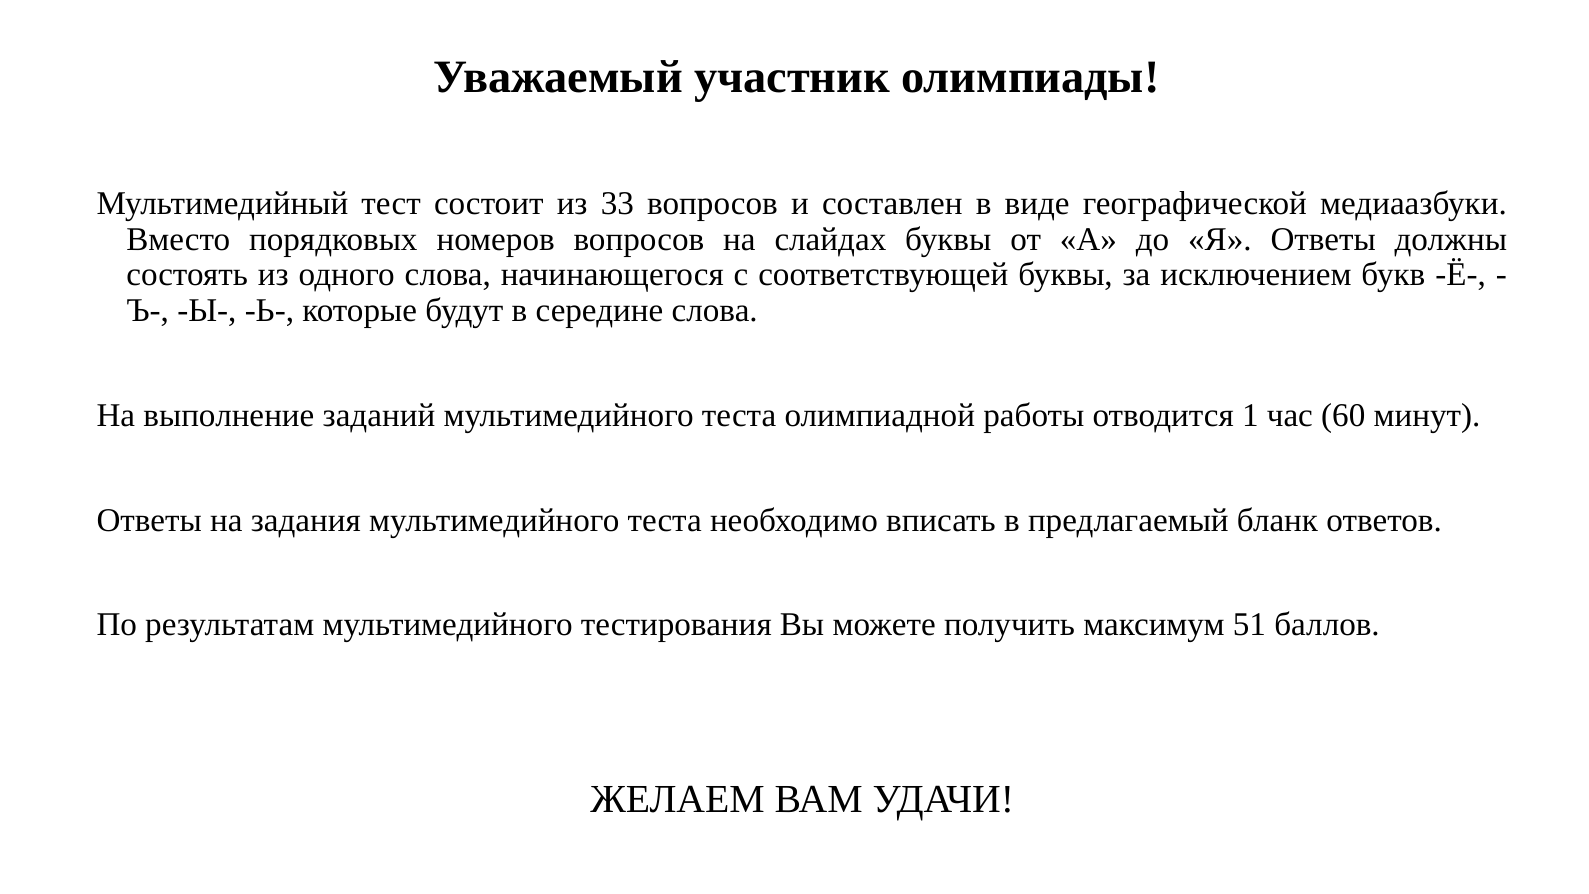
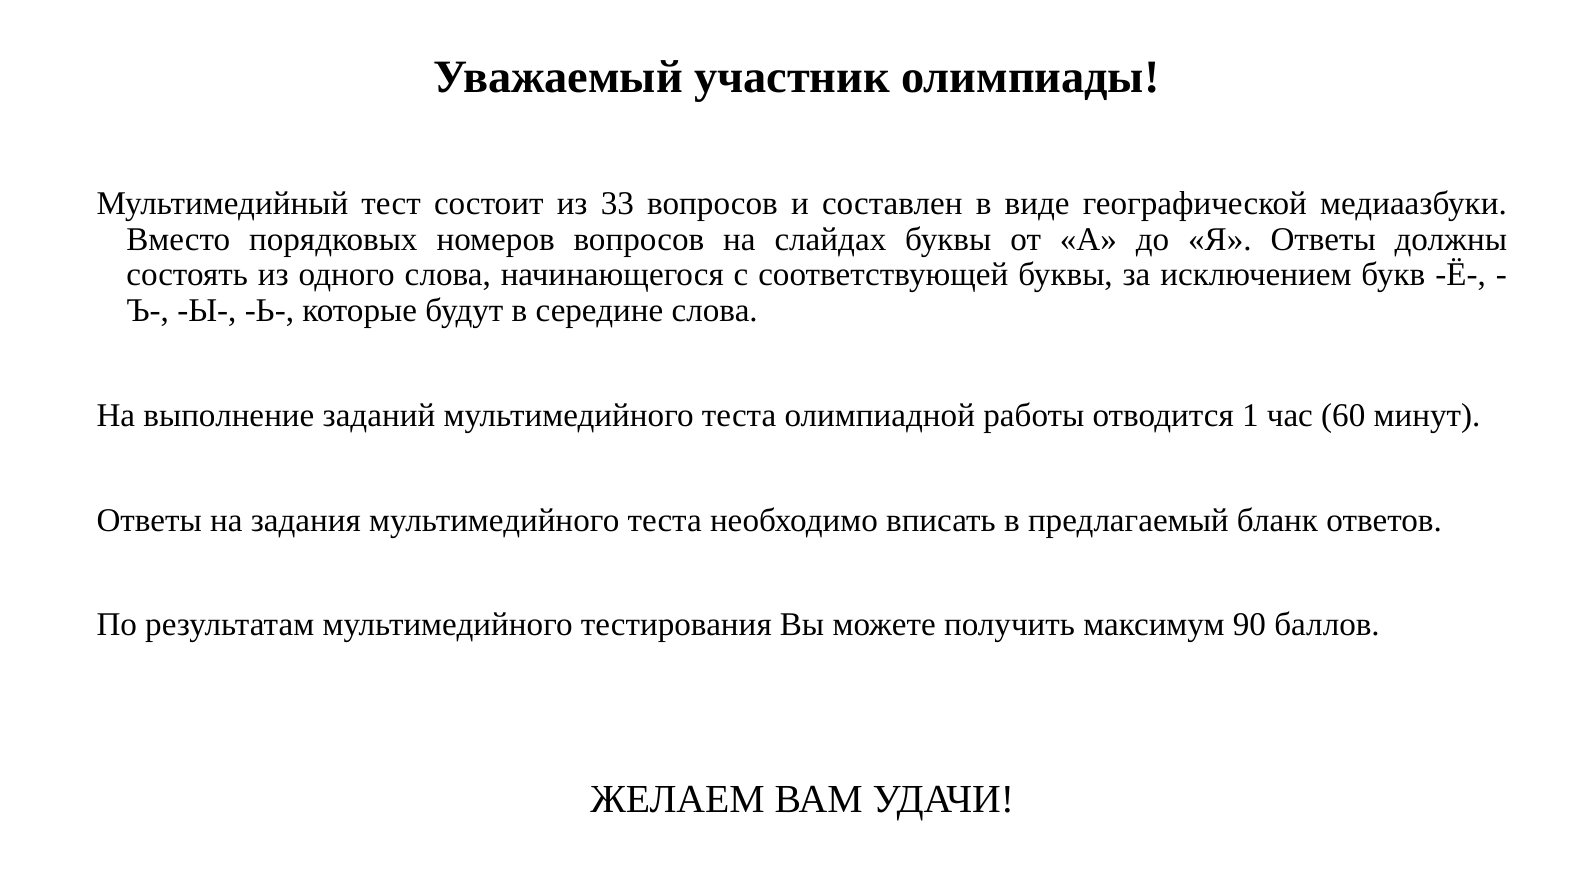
51: 51 -> 90 (1249, 625)
